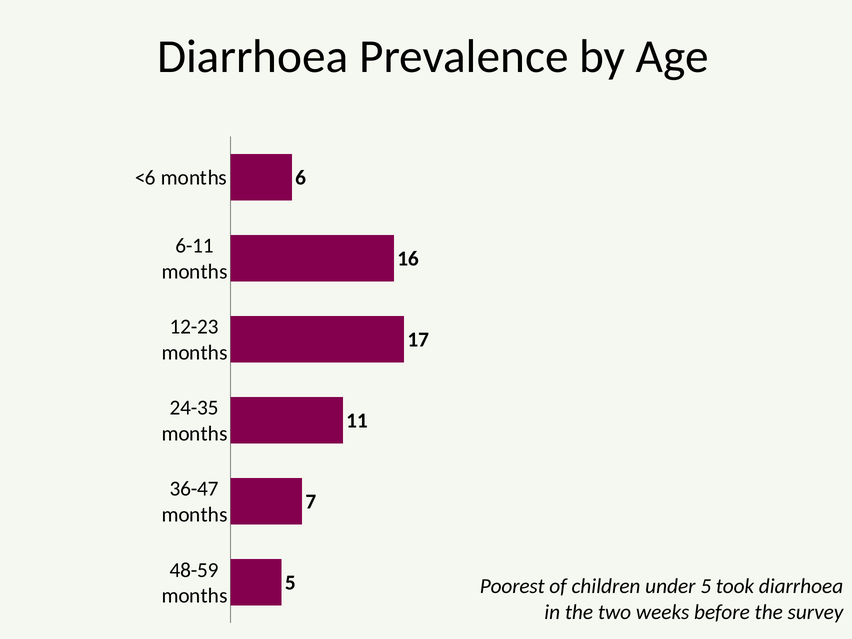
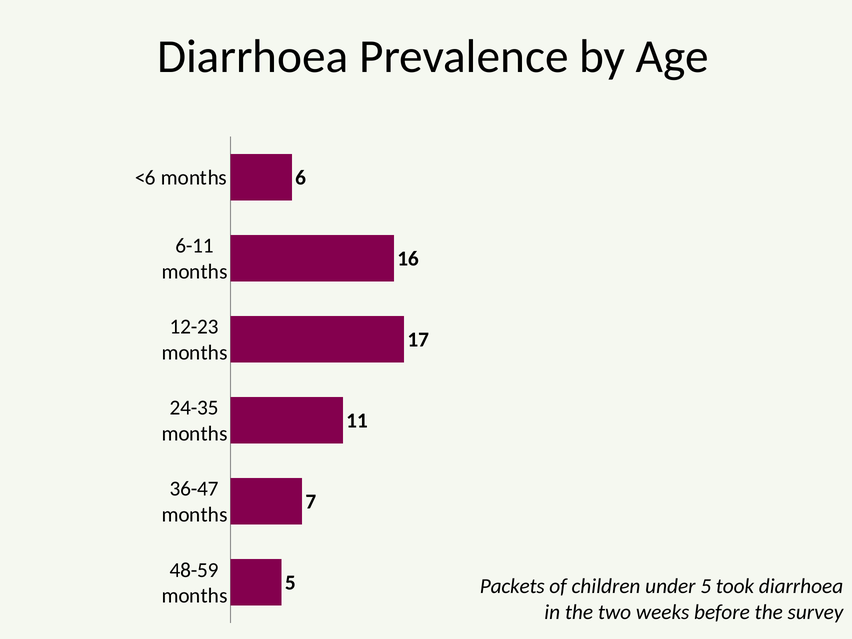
Poorest: Poorest -> Packets (512, 586)
